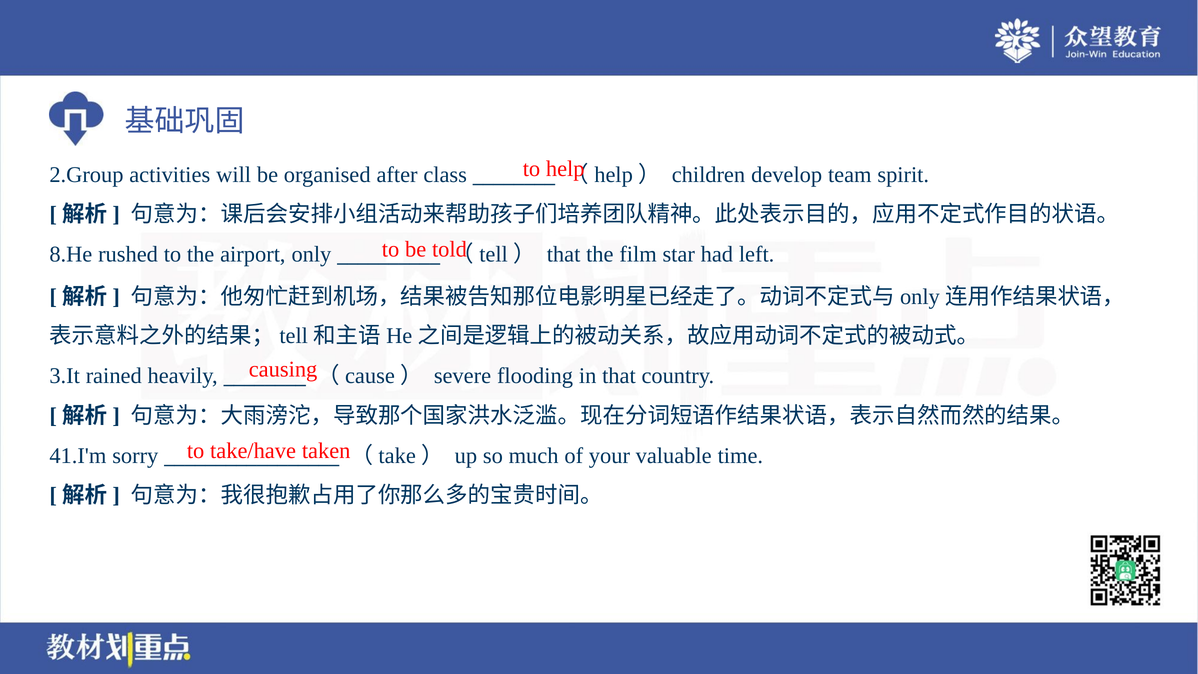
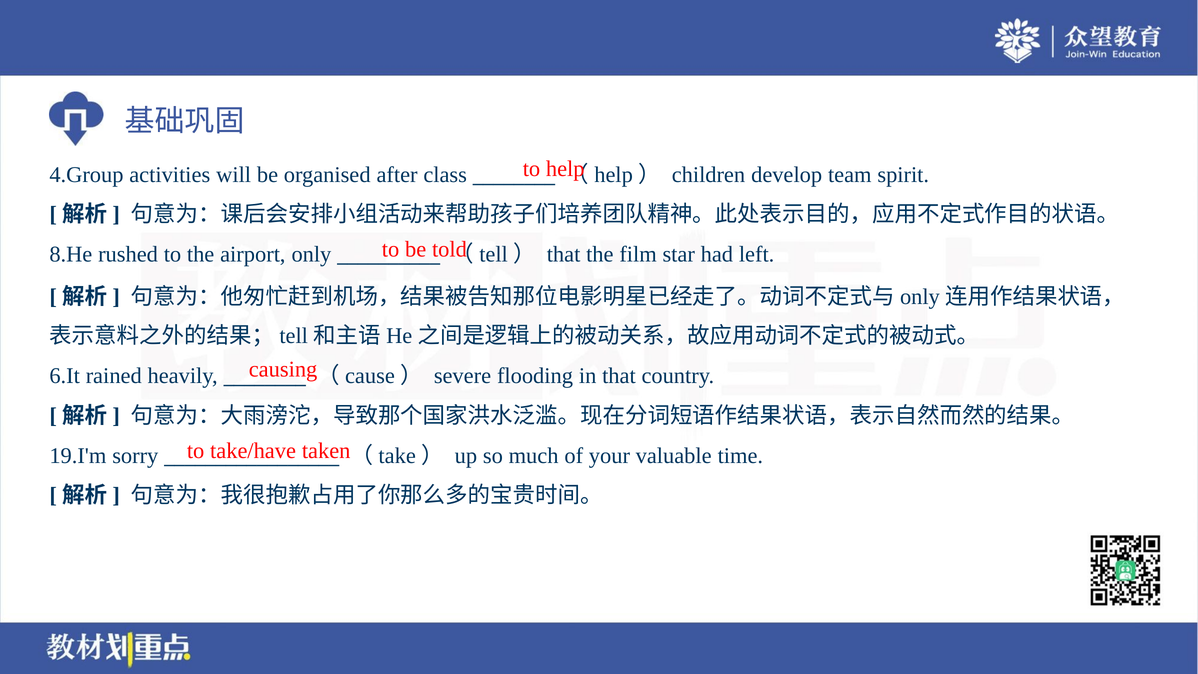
2.Group: 2.Group -> 4.Group (86, 175)
3.It: 3.It -> 6.It (65, 376)
41.I'm: 41.I'm -> 19.I'm (78, 456)
